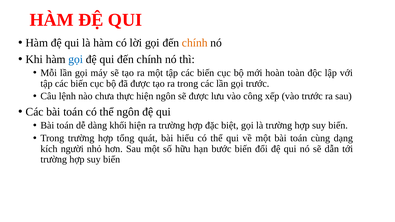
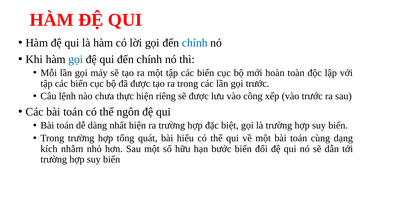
chính colour: orange -> blue (195, 43)
hiện ngôn: ngôn -> riêng (166, 96)
khối: khối -> nhất (118, 126)
người: người -> nhằm (72, 149)
